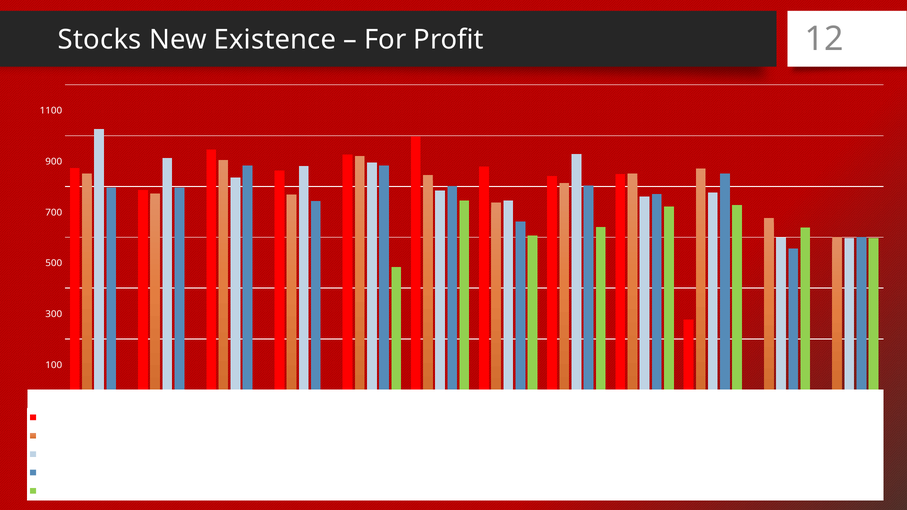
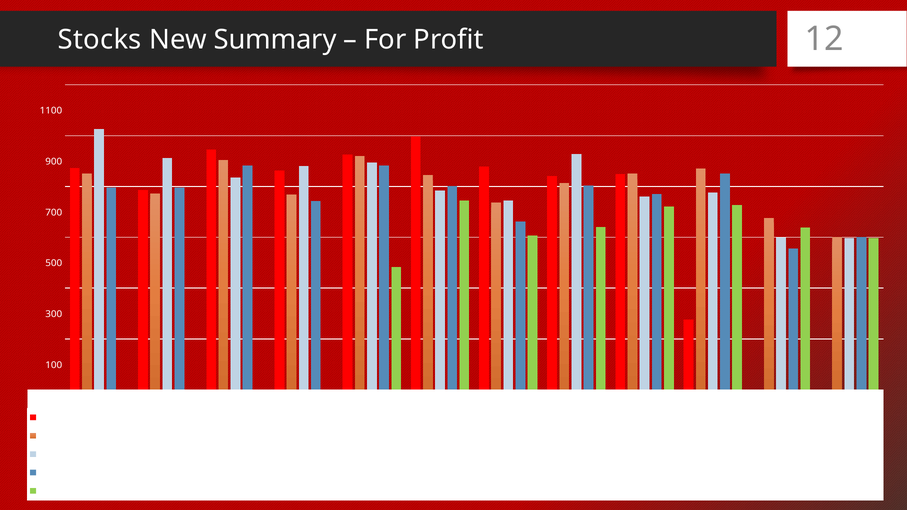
Existence: Existence -> Summary (275, 40)
